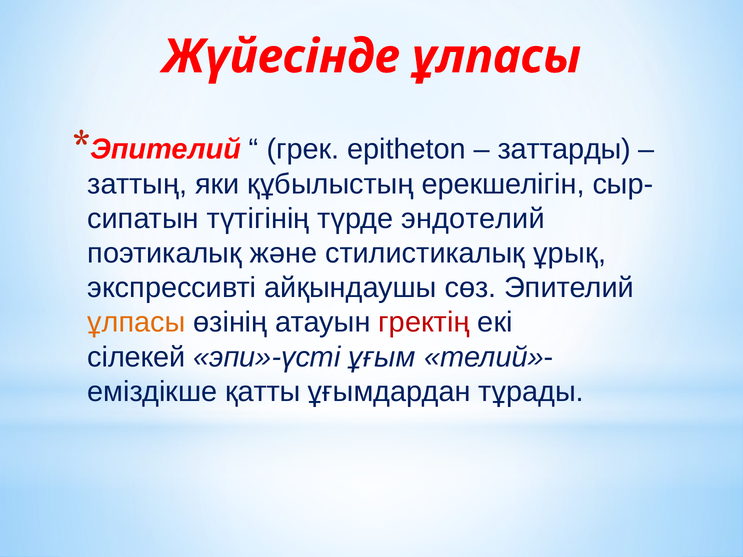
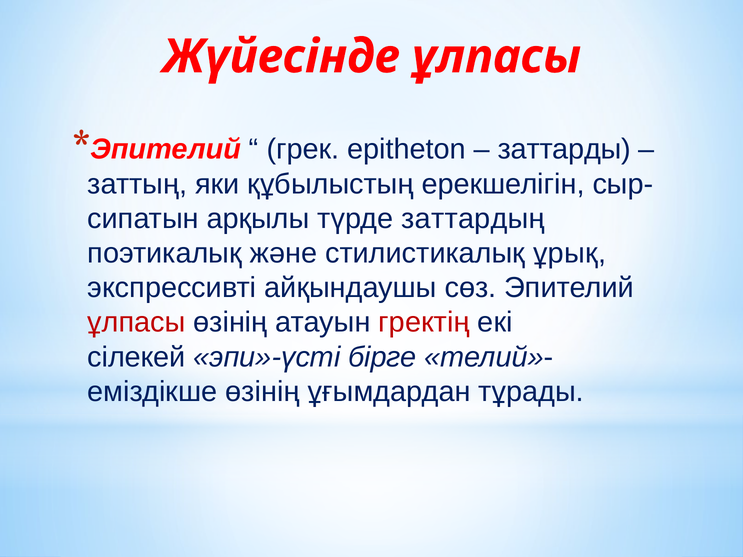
түтігінің: түтігінің -> арқылы (258, 219)
эндотелий: эндотелий -> заттардың (473, 219)
ұлпасы colour: orange -> red (136, 323)
ұғым: ұғым -> бірге (382, 357)
қатты: қатты -> өзінің (263, 392)
